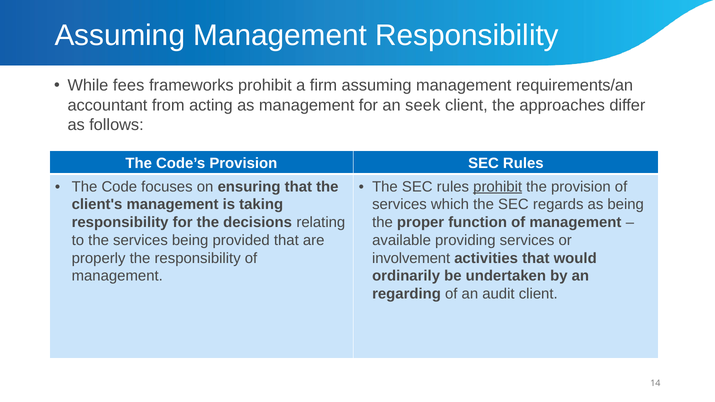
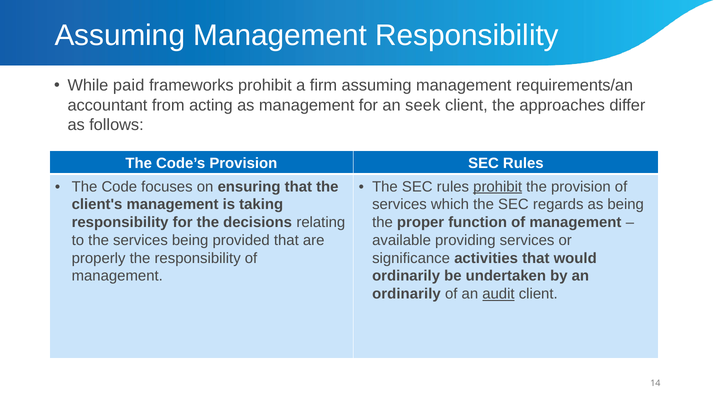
fees: fees -> paid (129, 86)
involvement: involvement -> significance (411, 258)
regarding: regarding -> ordinarily (406, 294)
audit underline: none -> present (498, 294)
